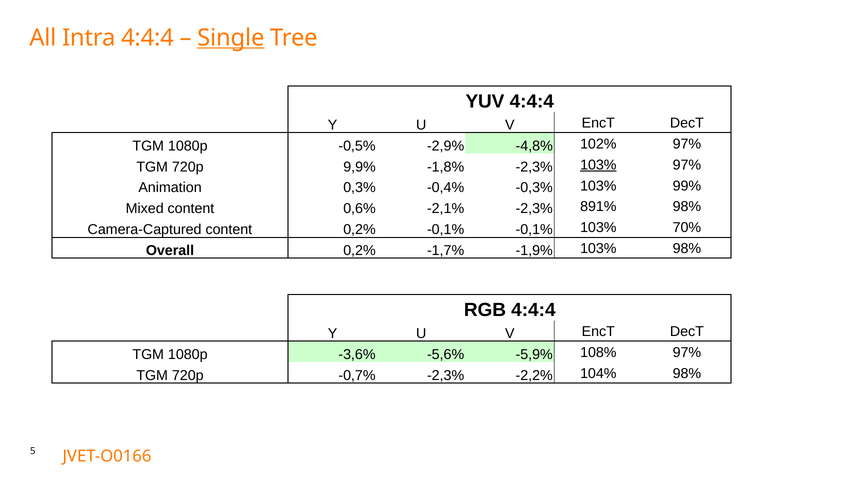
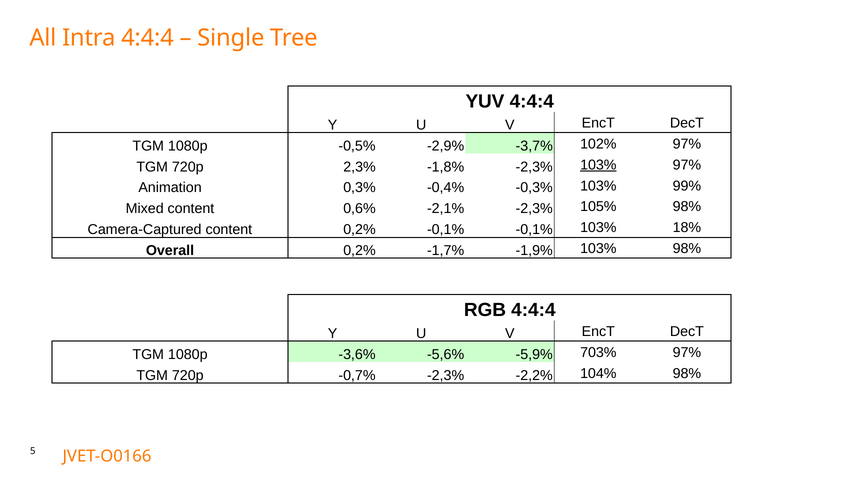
Single underline: present -> none (231, 38)
-4,8%: -4,8% -> -3,7% (534, 146)
9,9%: 9,9% -> 2,3% (360, 167)
891%: 891% -> 105% (598, 207)
70%: 70% -> 18% (687, 227)
108%: 108% -> 703% (598, 352)
